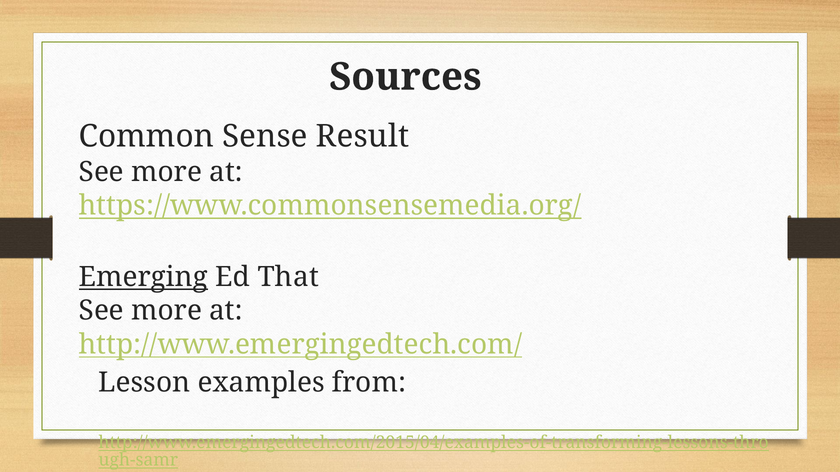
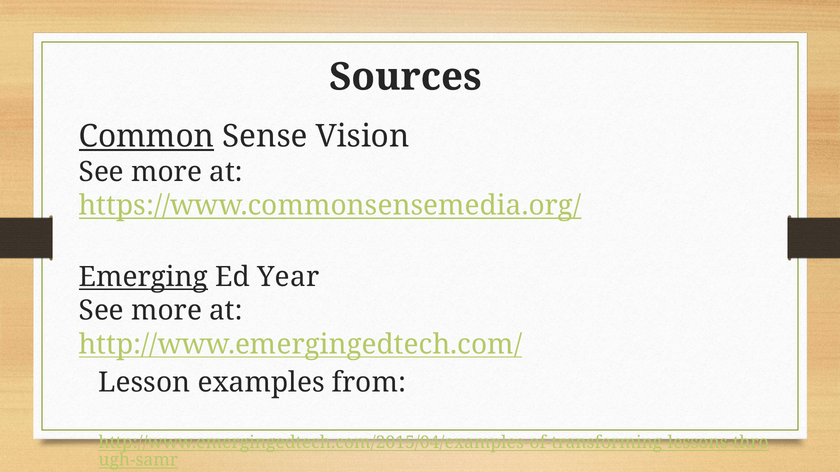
Common underline: none -> present (146, 137)
Result: Result -> Vision (363, 137)
That: That -> Year (288, 277)
